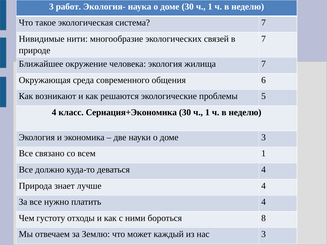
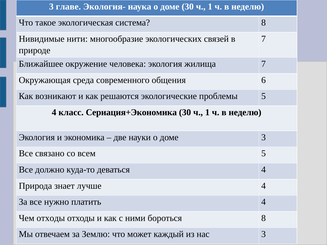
работ: работ -> главе (68, 7)
система 7: 7 -> 8 (264, 23)
всем 1: 1 -> 5 (264, 154)
Чем густоту: густоту -> отходы (51, 218)
